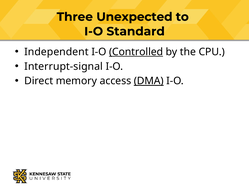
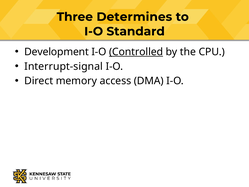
Unexpected: Unexpected -> Determines (134, 17)
Independent: Independent -> Development (57, 52)
DMA underline: present -> none (149, 81)
